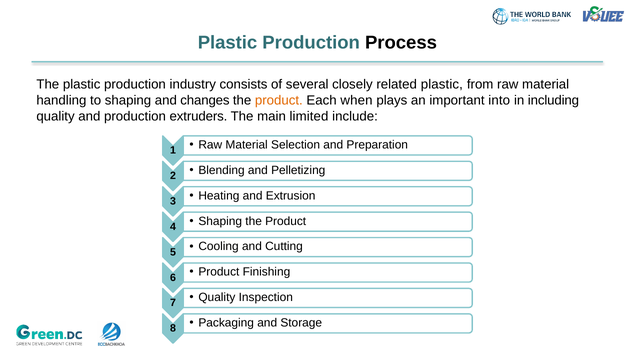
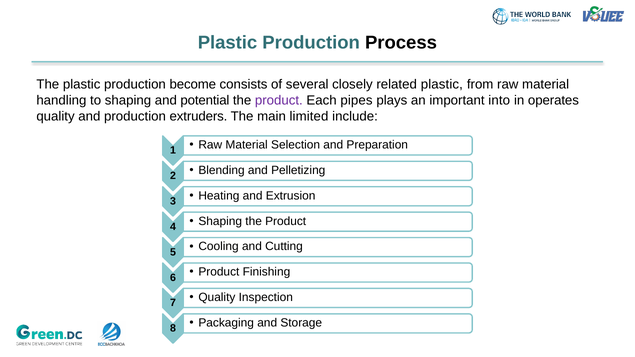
industry: industry -> become (193, 85)
changes: changes -> potential (205, 101)
product colour: orange -> purple (279, 101)
when: when -> pipes (356, 101)
including: including -> operates (553, 101)
